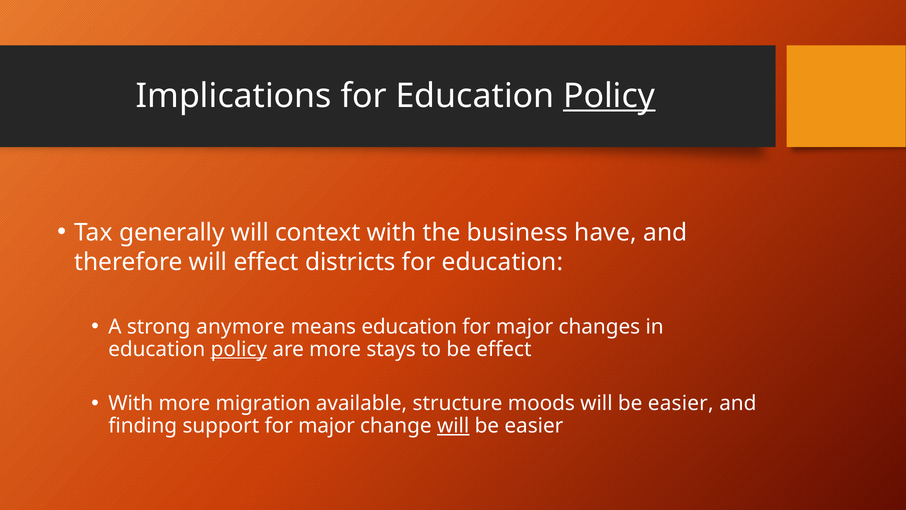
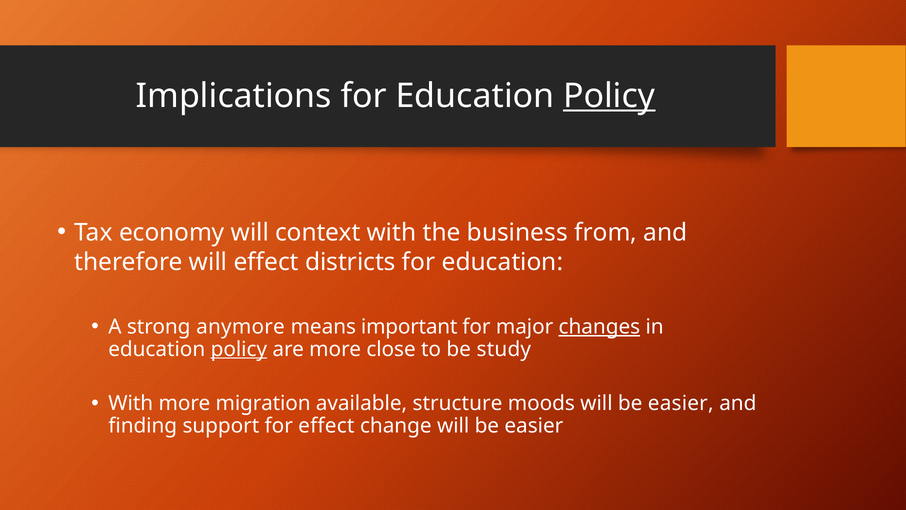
generally: generally -> economy (172, 232)
have: have -> from (606, 232)
means education: education -> important (409, 326)
changes underline: none -> present (599, 326)
stays: stays -> close (391, 349)
be effect: effect -> study (504, 349)
support for major: major -> effect (326, 426)
will underline: present -> none (453, 426)
